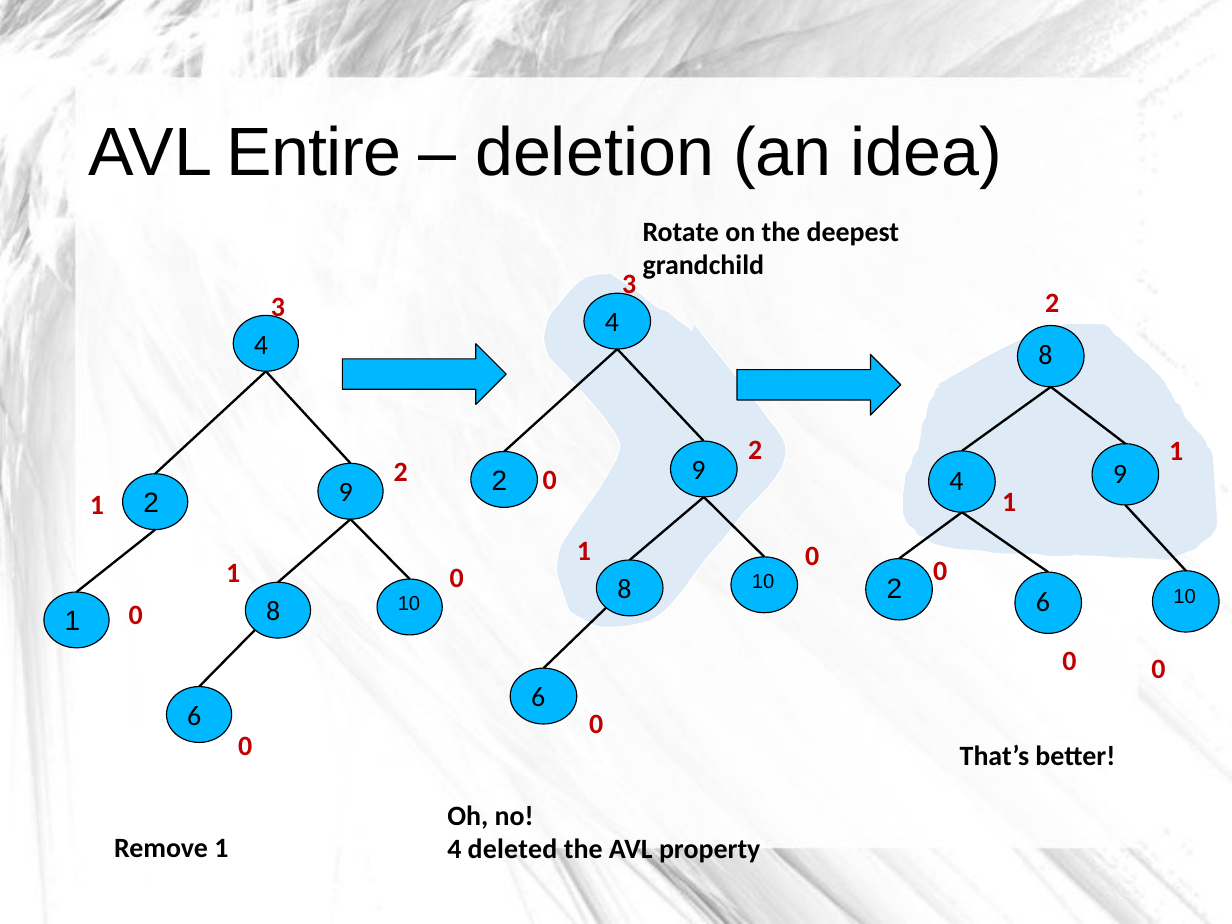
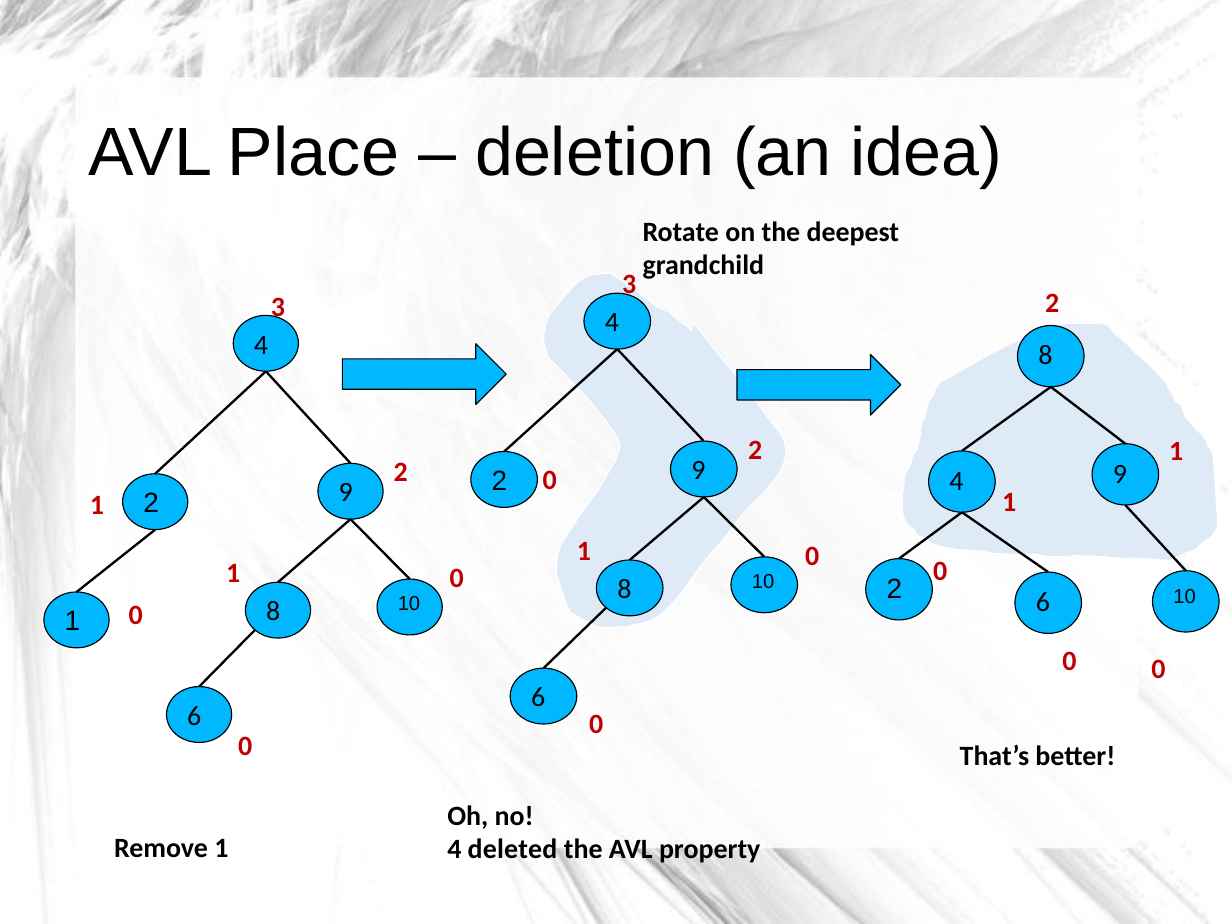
Entire: Entire -> Place (313, 153)
